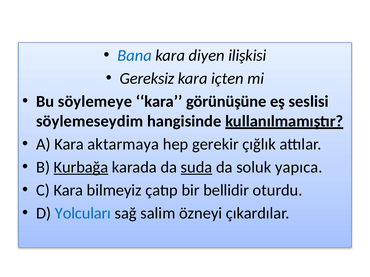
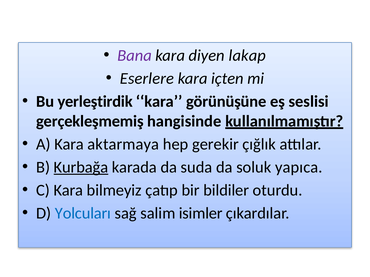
Bana colour: blue -> purple (135, 55)
ilişkisi: ilişkisi -> lakap (247, 55)
Gereksiz: Gereksiz -> Eserlere (147, 79)
söylemeye: söylemeye -> yerleştirdik (95, 102)
söylemeseydim: söylemeseydim -> gerçekleşmemiş (90, 121)
suda underline: present -> none (197, 167)
bellidir: bellidir -> bildiler (226, 190)
özneyi: özneyi -> isimler (201, 213)
